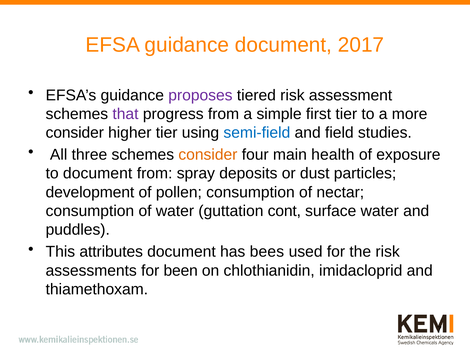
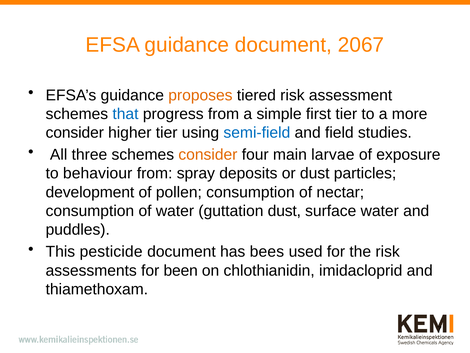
2017: 2017 -> 2067 (361, 45)
proposes colour: purple -> orange (200, 95)
that colour: purple -> blue (125, 114)
health: health -> larvae (333, 154)
to document: document -> behaviour (98, 173)
guttation cont: cont -> dust (284, 211)
attributes: attributes -> pesticide (111, 251)
